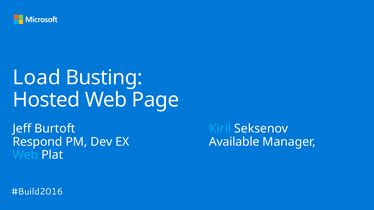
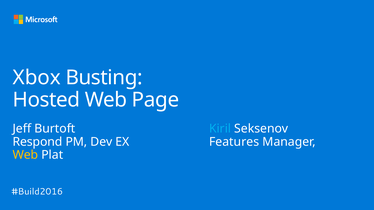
Load: Load -> Xbox (37, 78)
Available: Available -> Features (234, 142)
Web colour: light blue -> yellow (25, 155)
